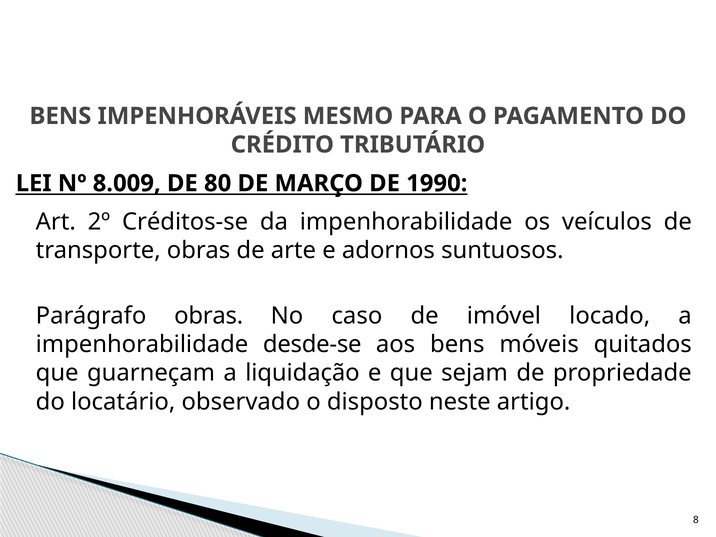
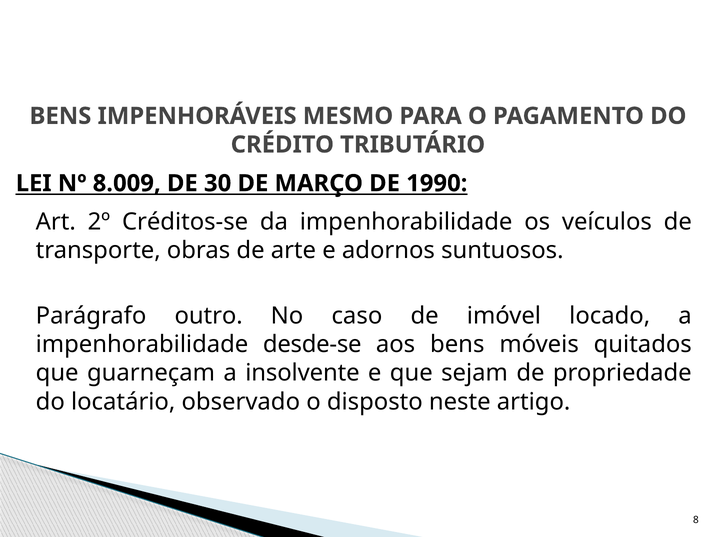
80: 80 -> 30 (218, 183)
Parágrafo obras: obras -> outro (209, 316)
liquidação: liquidação -> insolvente (302, 373)
